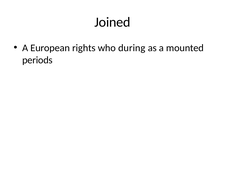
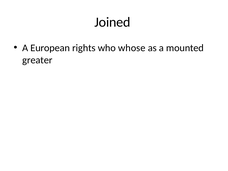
during: during -> whose (132, 48)
periods: periods -> greater (37, 60)
